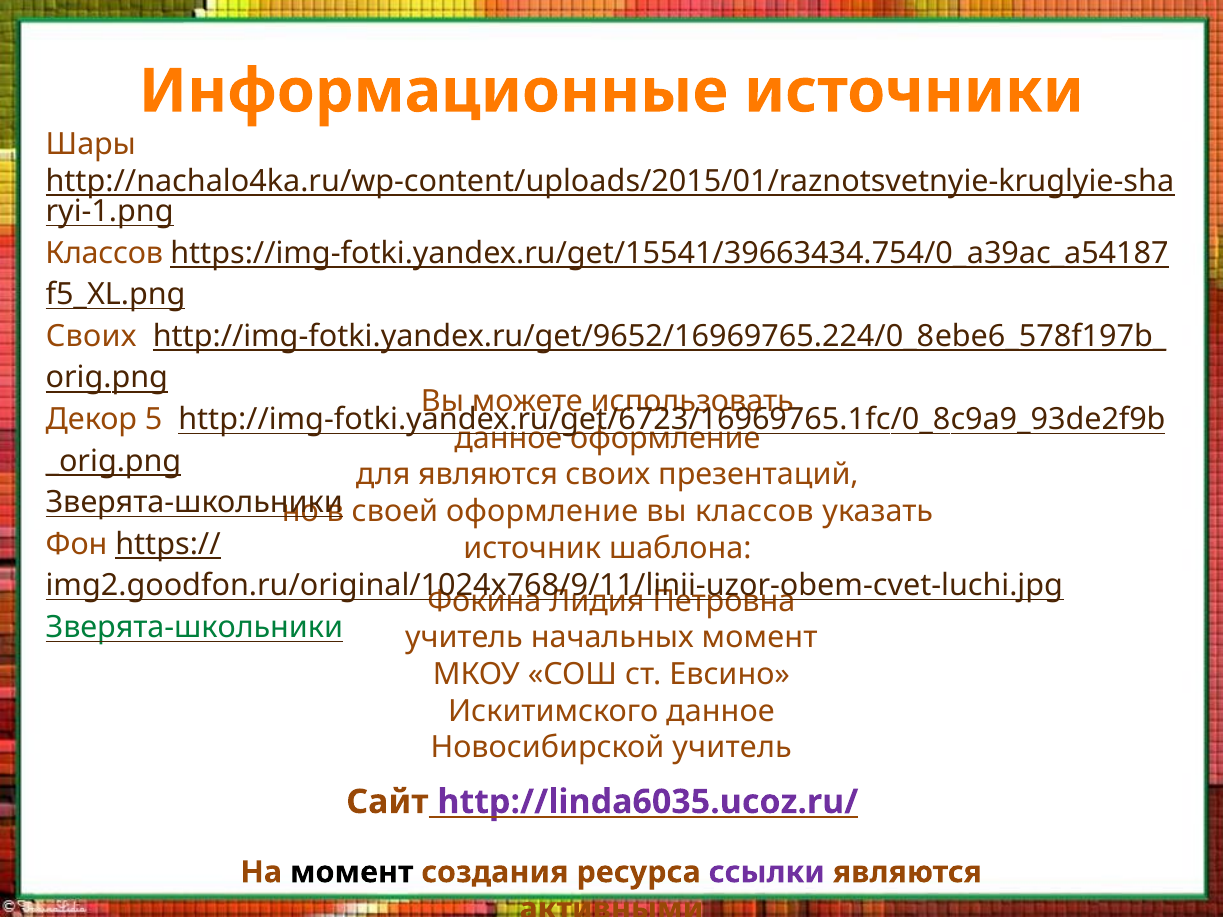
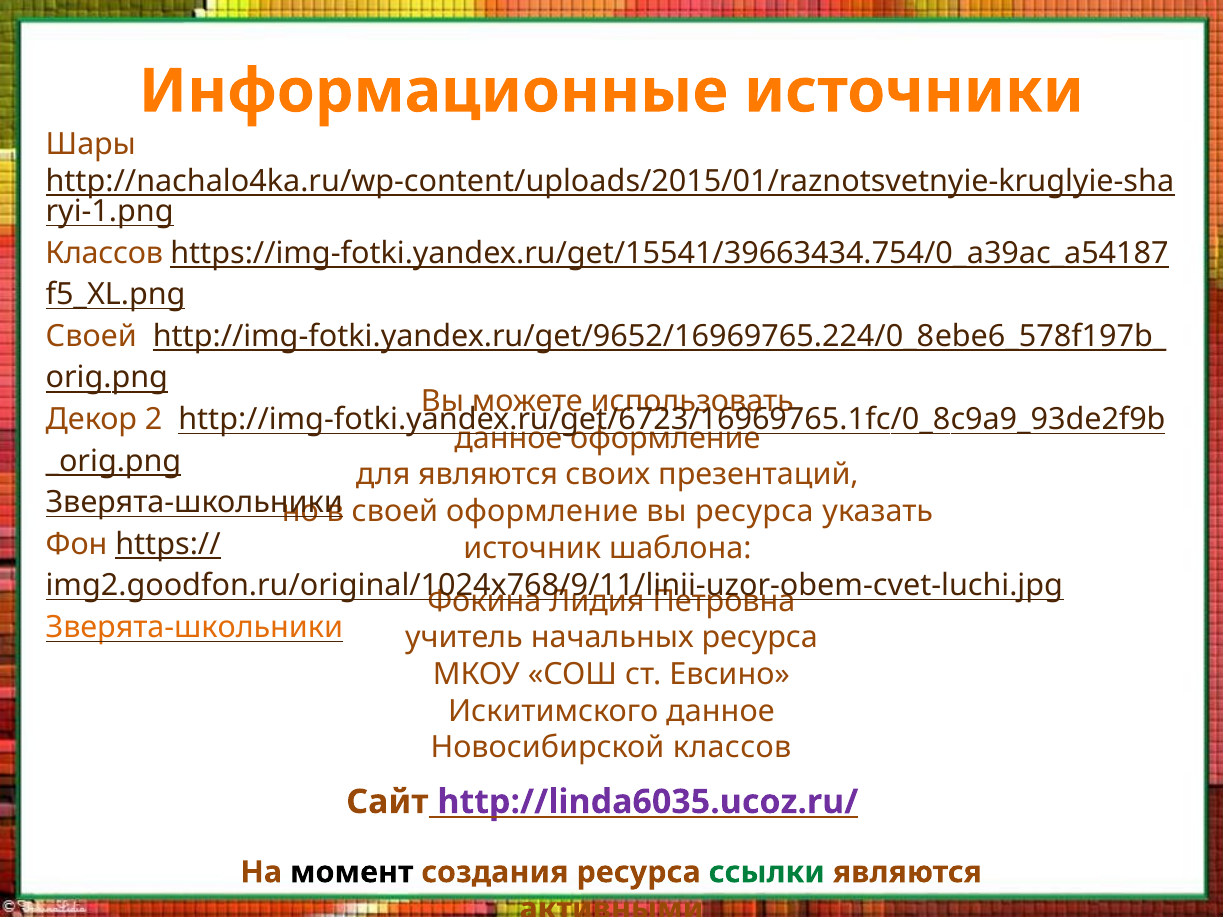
Своих: Своих -> Своей (91, 336)
5: 5 -> 2 (154, 420)
вы классов: классов -> ресурса (754, 511)
Зверята-школьники colour: green -> orange (194, 628)
начальных момент: момент -> ресурса (760, 638)
Новосибирской учитель: учитель -> классов (732, 748)
ссылки colour: purple -> green (767, 872)
